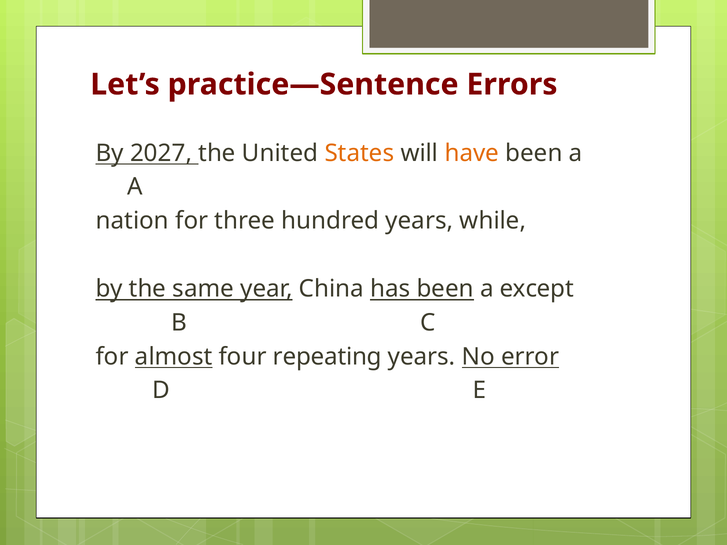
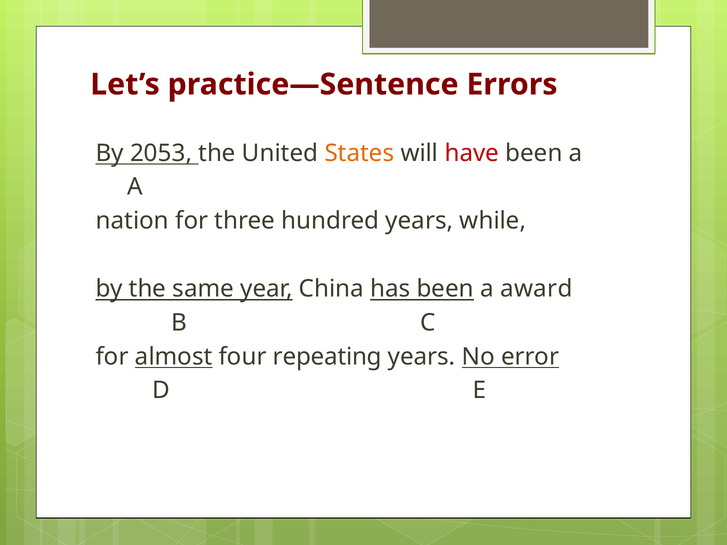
2027: 2027 -> 2053 (161, 153)
have colour: orange -> red (472, 153)
except: except -> award (536, 289)
